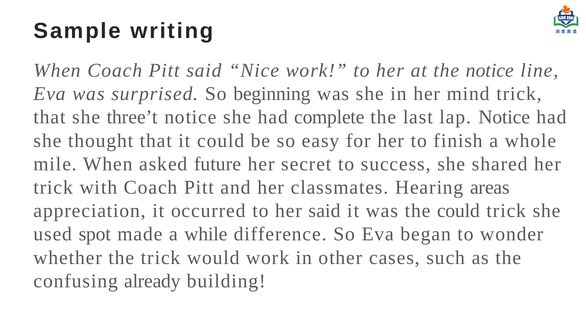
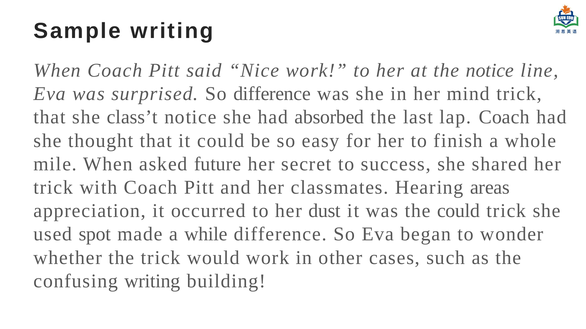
So beginning: beginning -> difference (272, 94)
three’t: three’t -> class’t (132, 117)
complete: complete -> absorbed (329, 117)
lap Notice: Notice -> Coach (504, 117)
her said: said -> dust (325, 211)
confusing already: already -> writing (152, 282)
